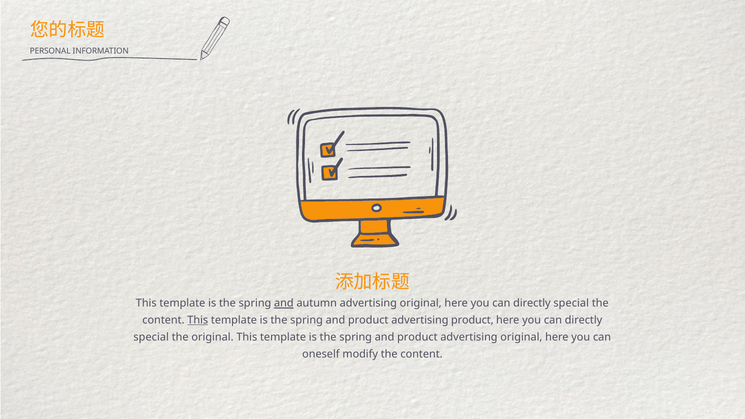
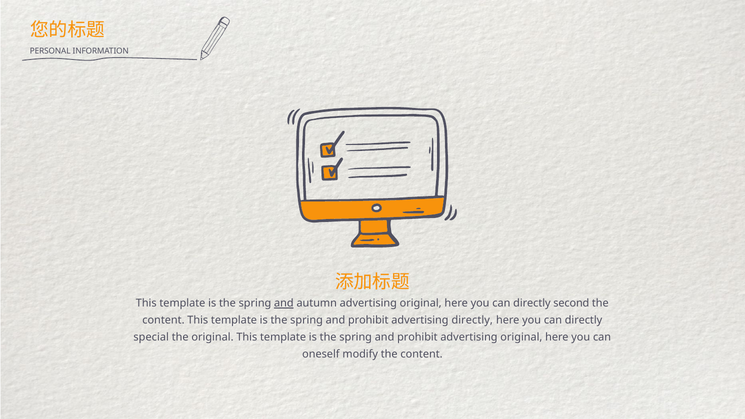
special: special -> second (571, 303)
This underline: present -> none (198, 320)
product: product -> prohibit (368, 320)
advertising product: product -> directly (472, 320)
product: product -> prohibit (417, 337)
